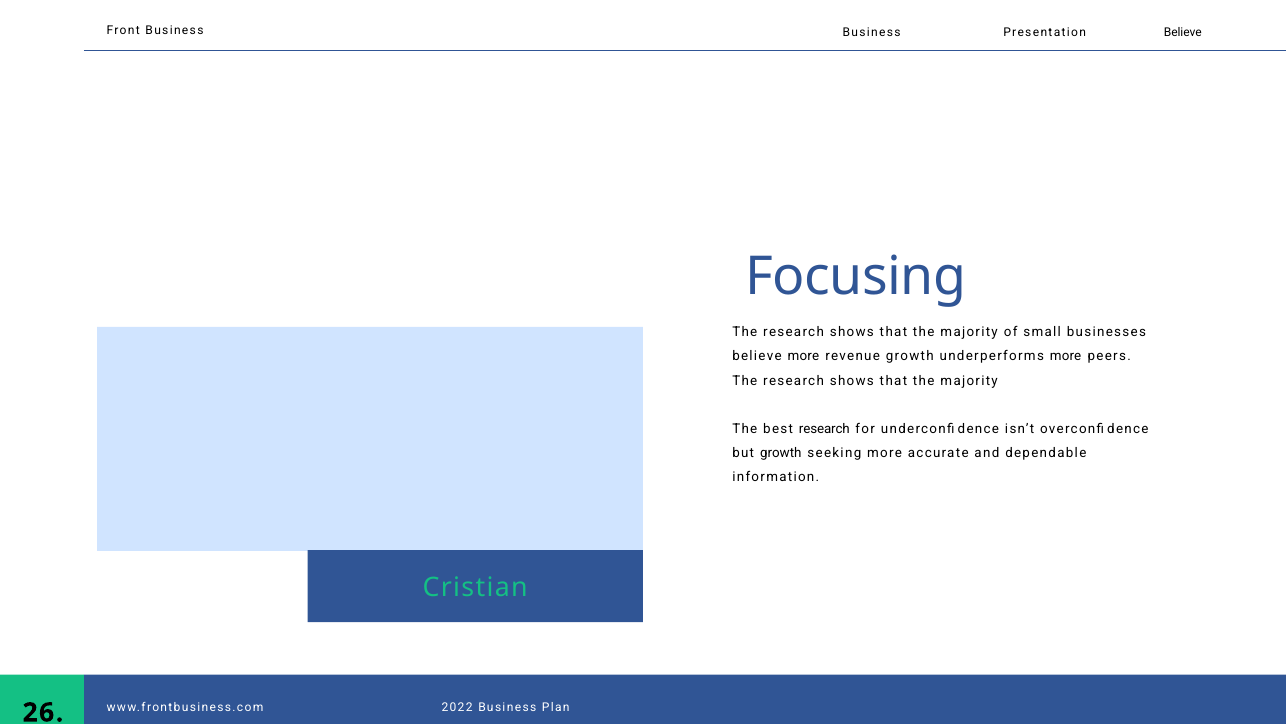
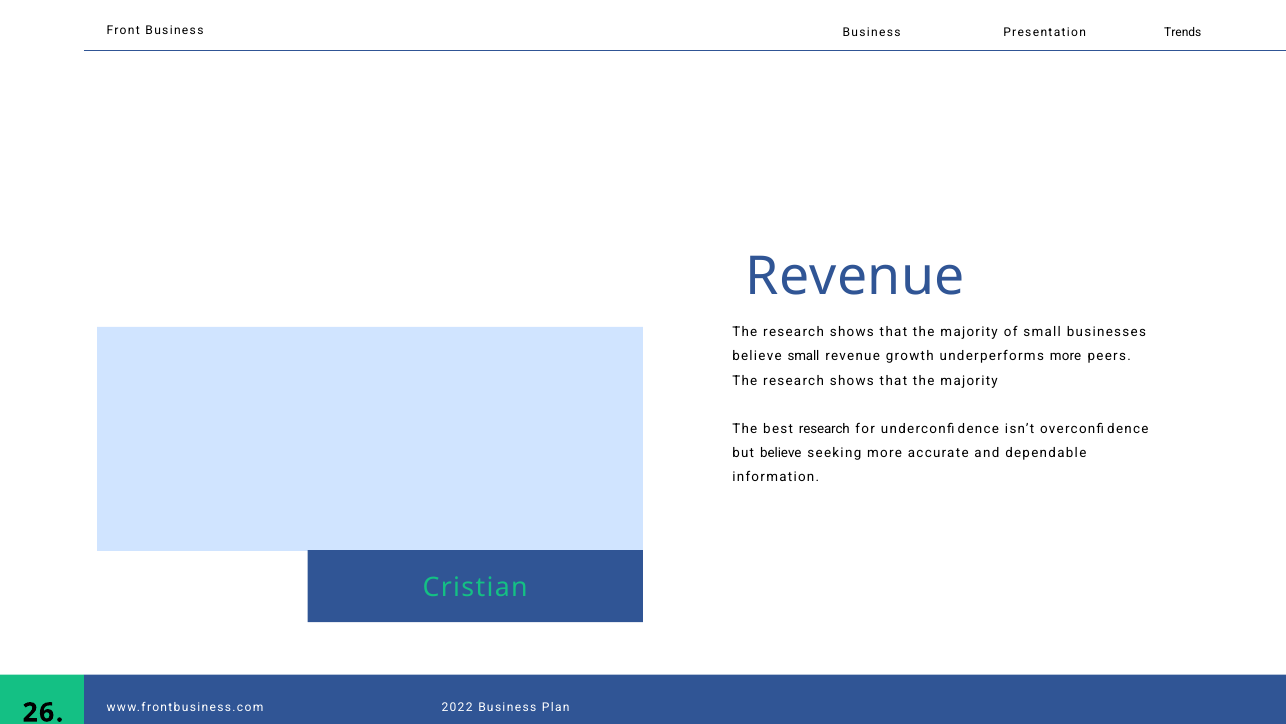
Presentation Believe: Believe -> Trends (1183, 32)
Focusing: Focusing -> Revenue (855, 276)
believe more: more -> small (804, 356)
but growth: growth -> believe (781, 453)
